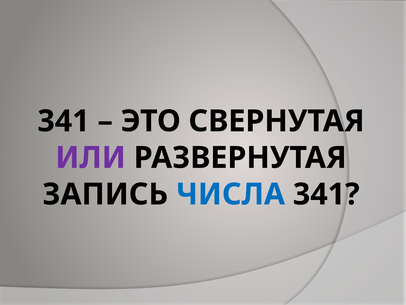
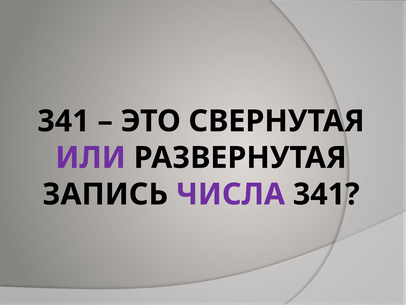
ЧИСЛА colour: blue -> purple (230, 194)
